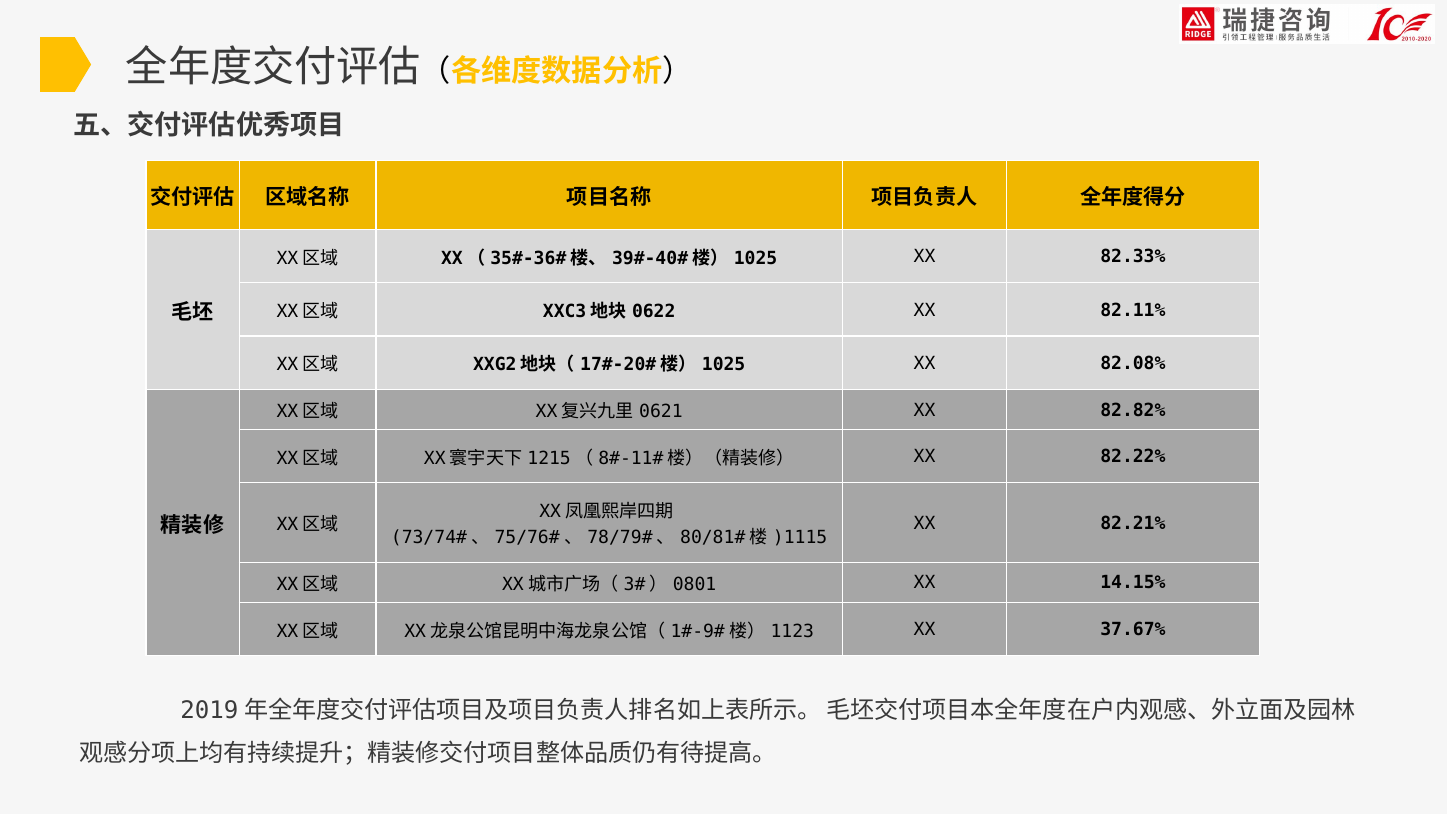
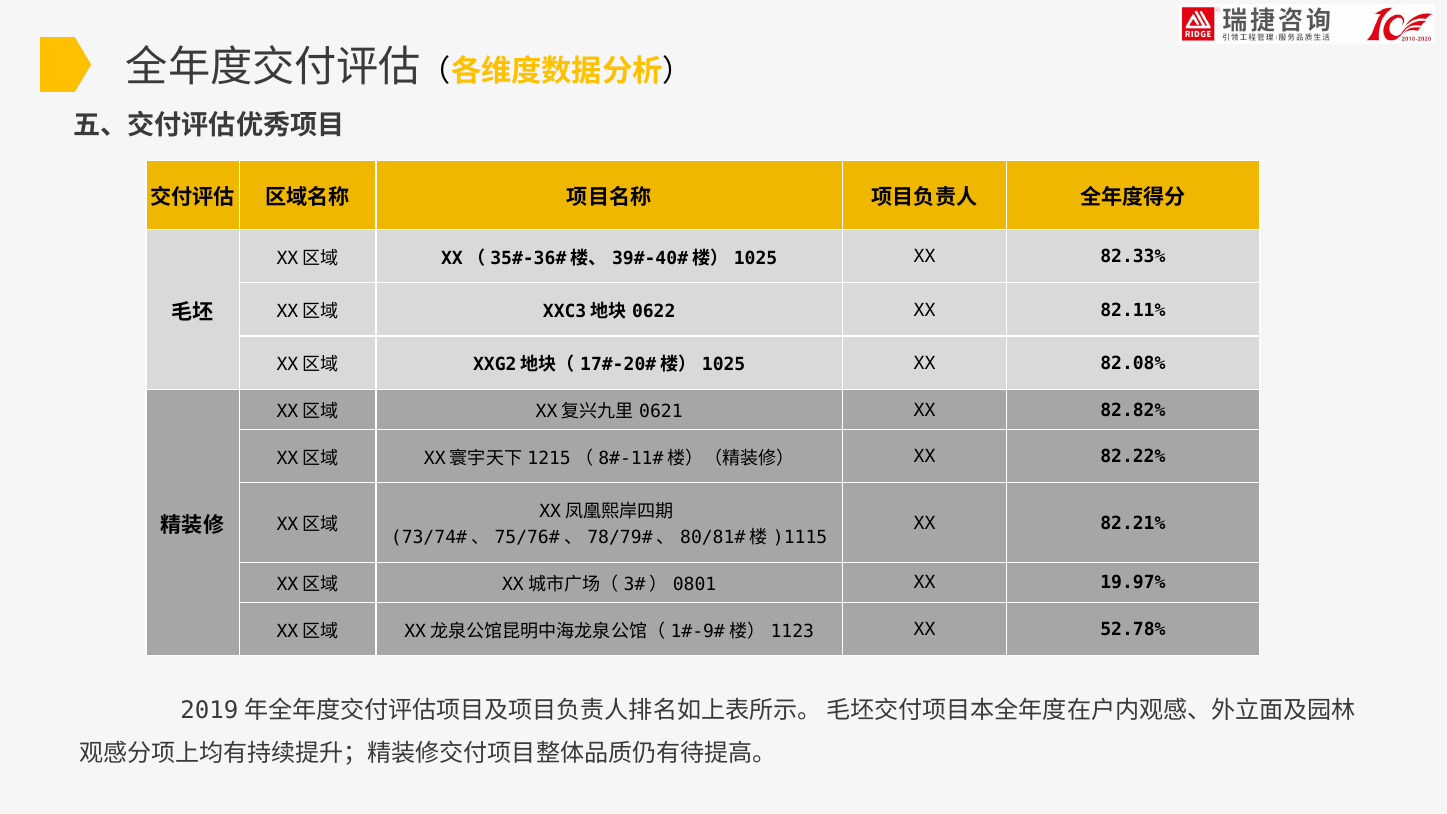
14.15%: 14.15% -> 19.97% (1133, 583)
37.67%: 37.67% -> 52.78% (1133, 630)
